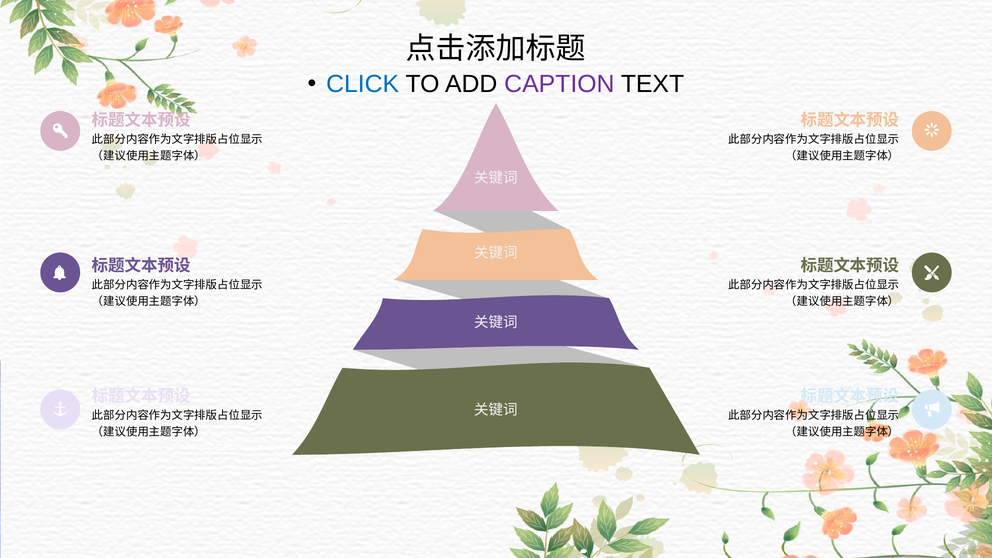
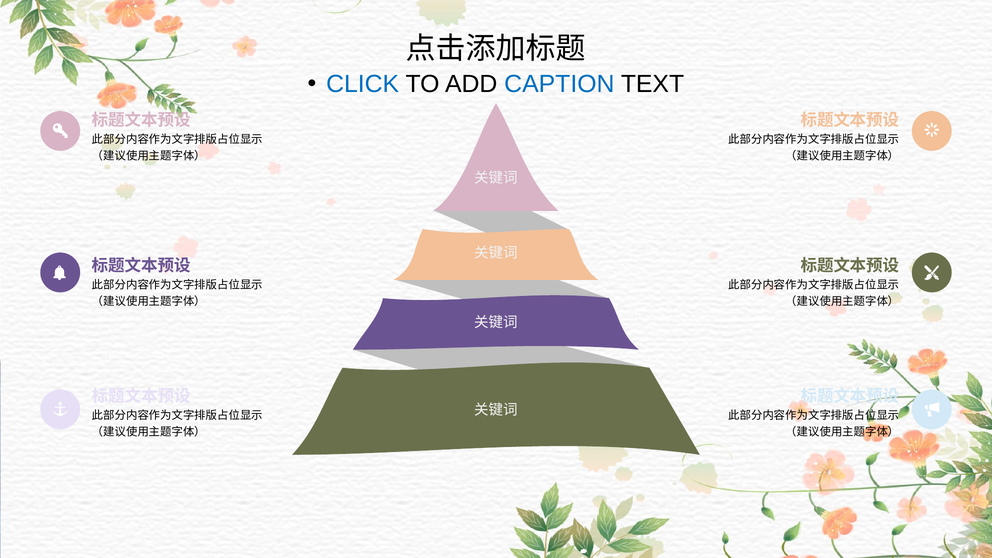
CAPTION colour: purple -> blue (559, 84)
